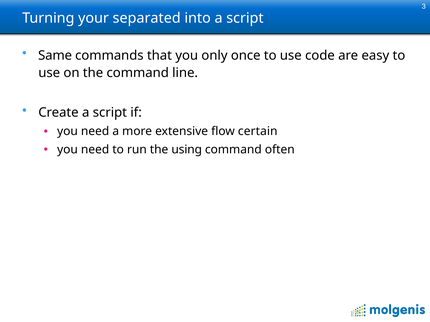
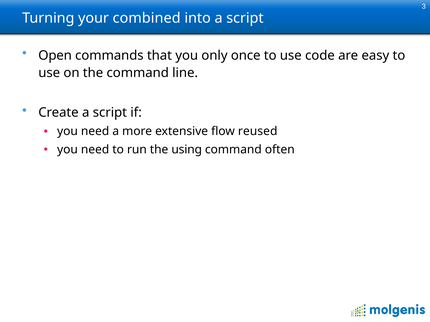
separated: separated -> combined (147, 18)
Same: Same -> Open (55, 56)
certain: certain -> reused (258, 132)
